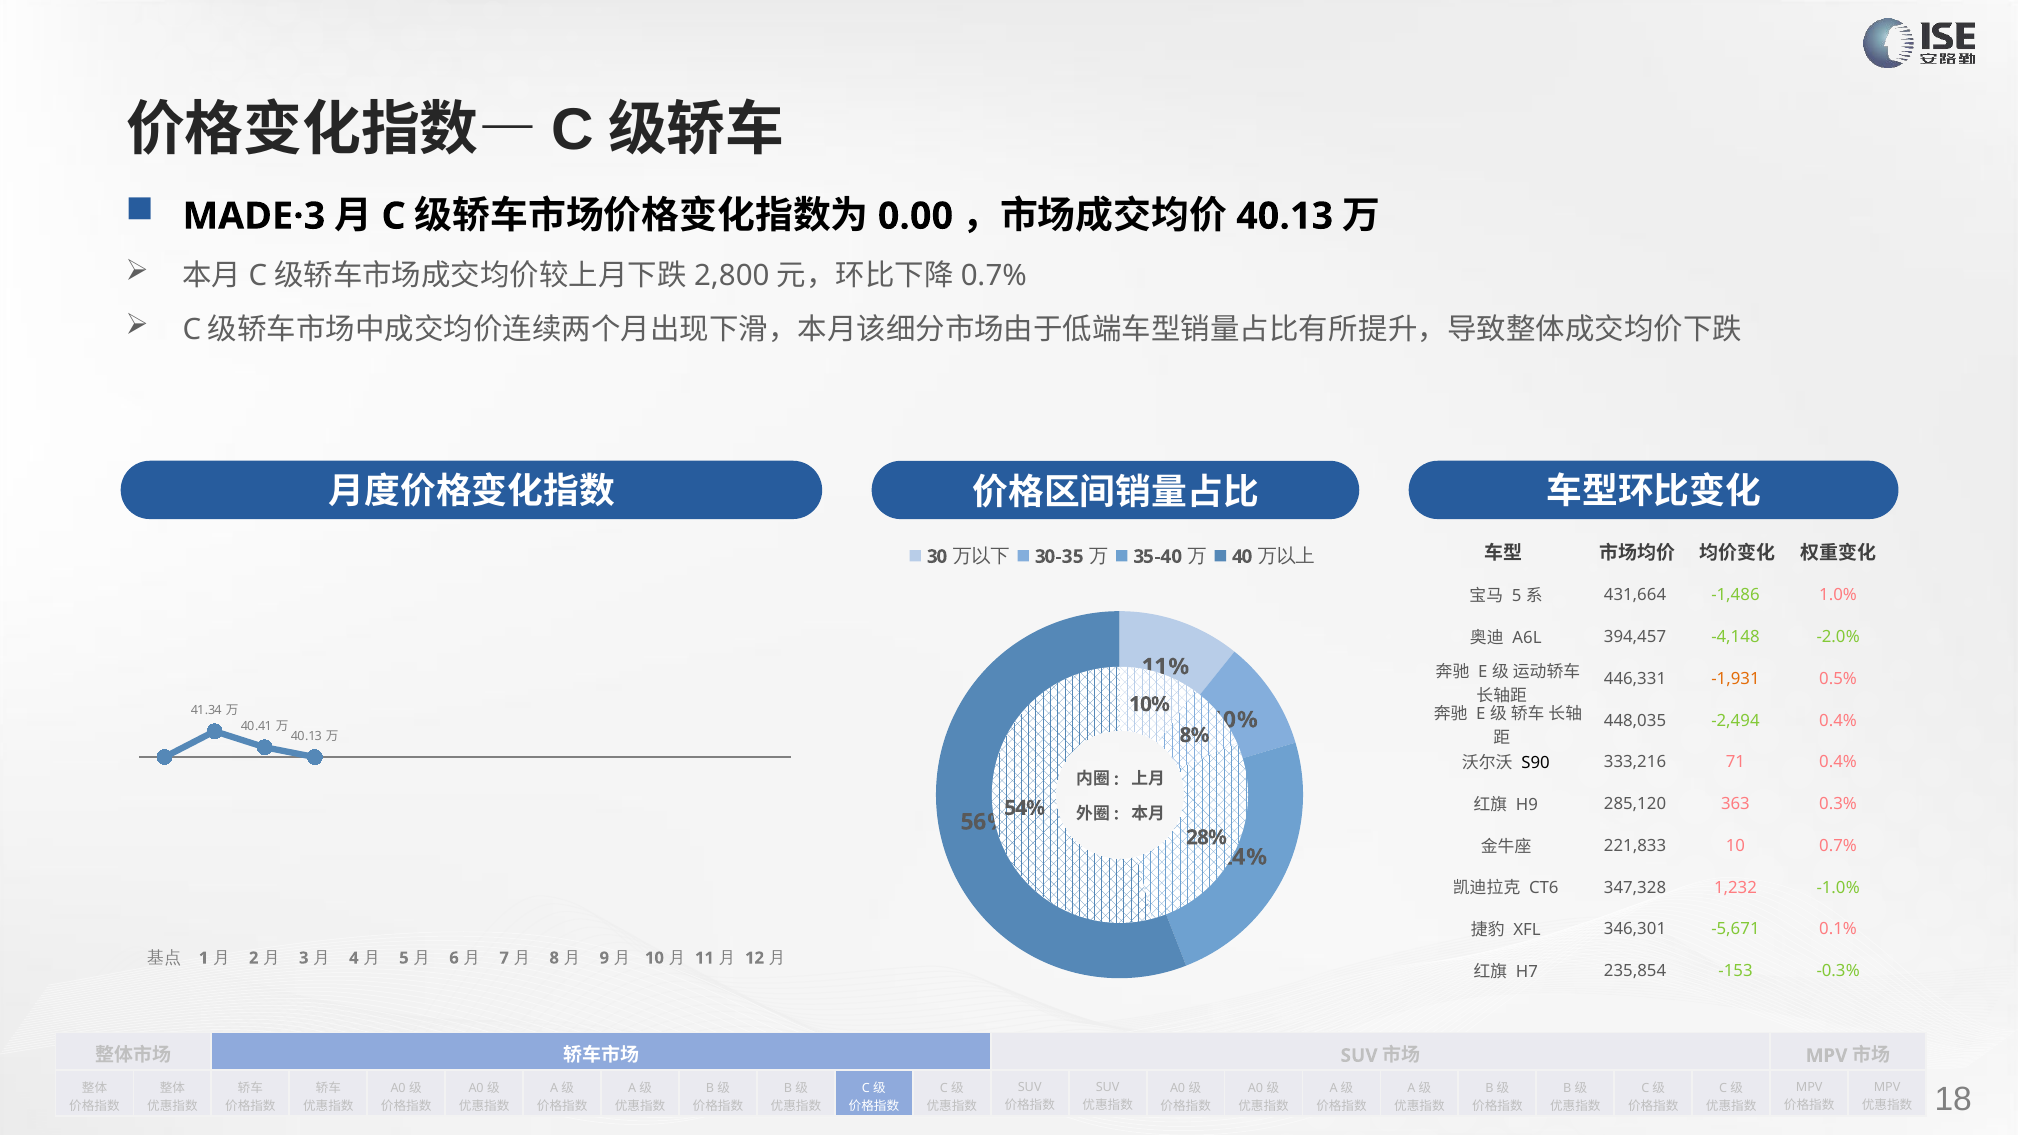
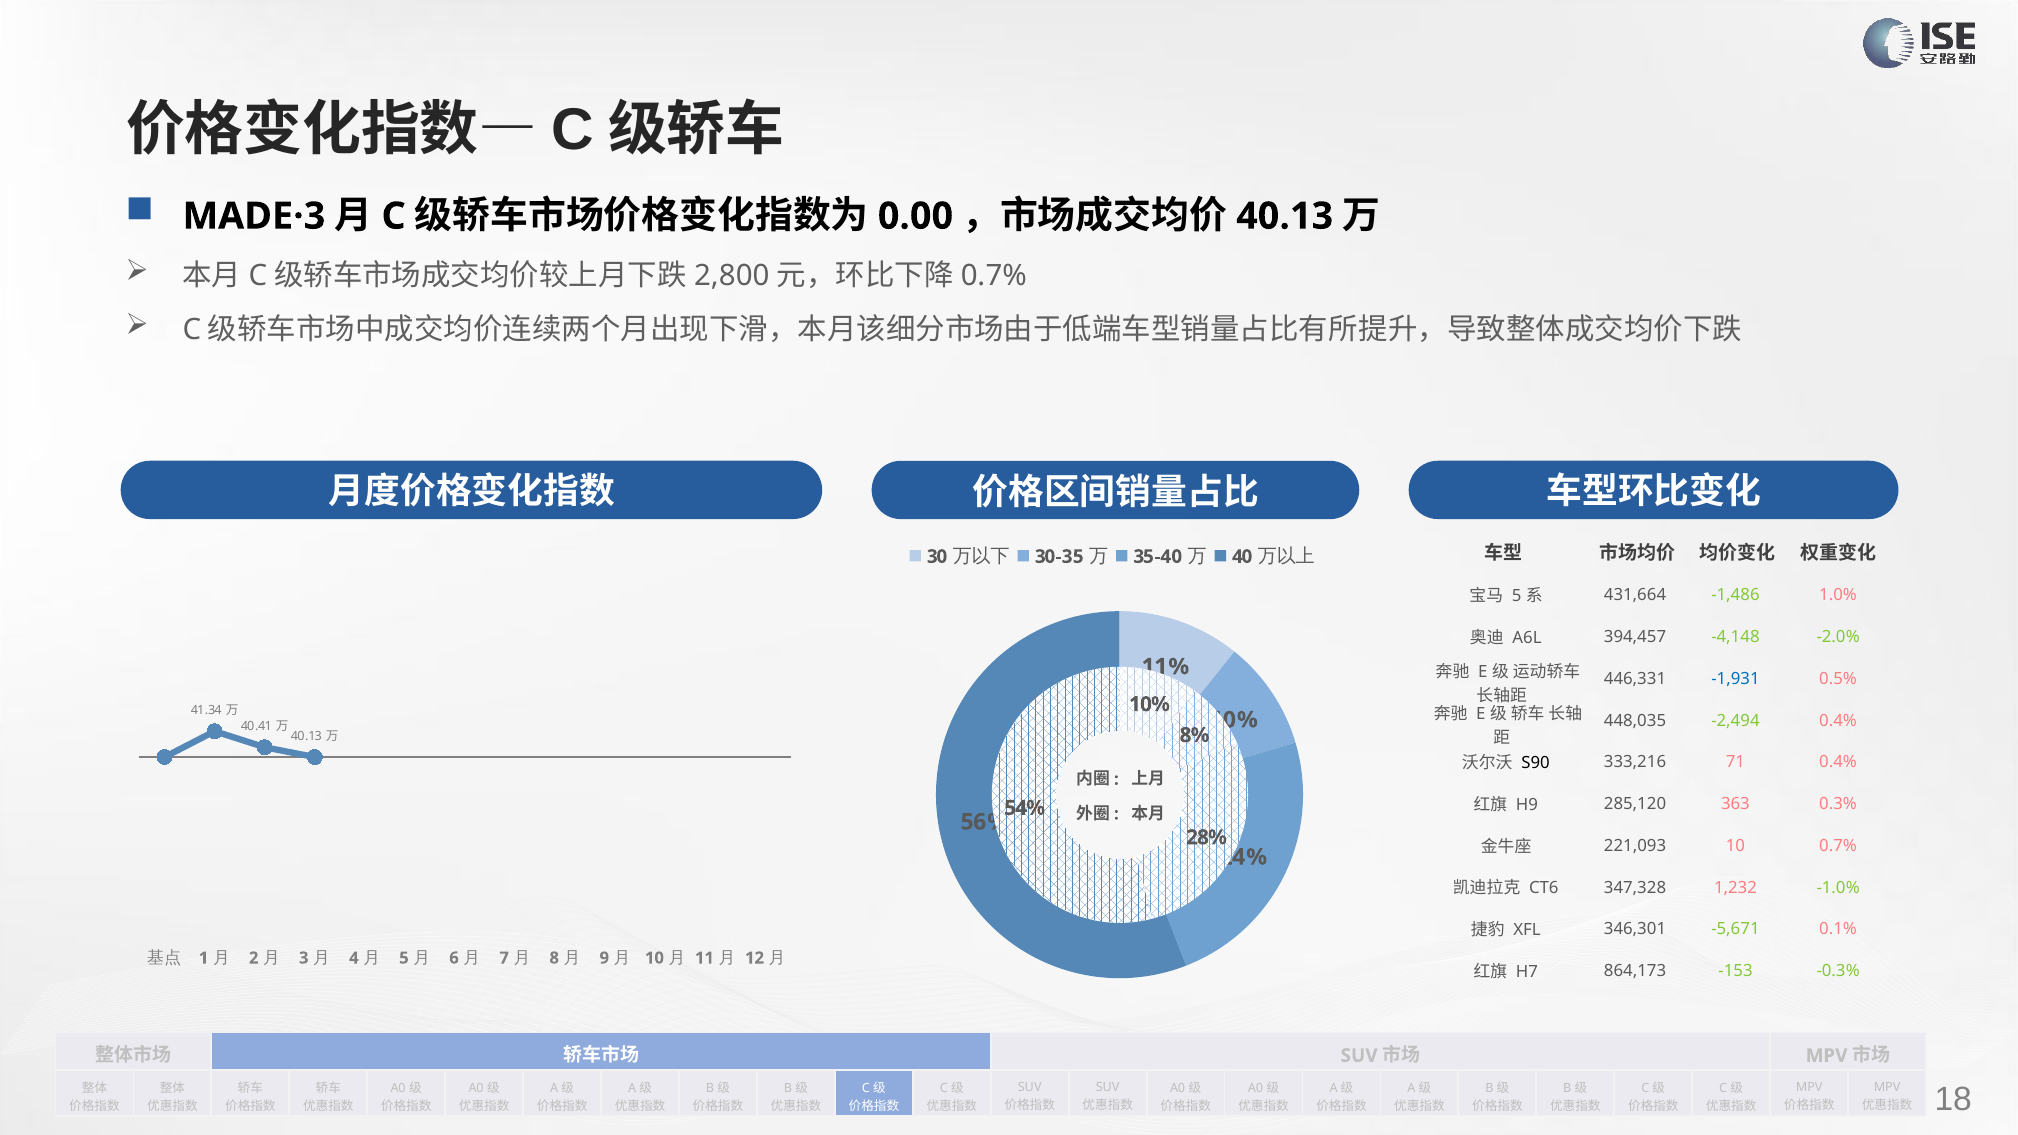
-1,931 colour: orange -> blue (1735, 679)
221,833: 221,833 -> 221,093 (1635, 846)
235,854: 235,854 -> 864,173 (1635, 971)
